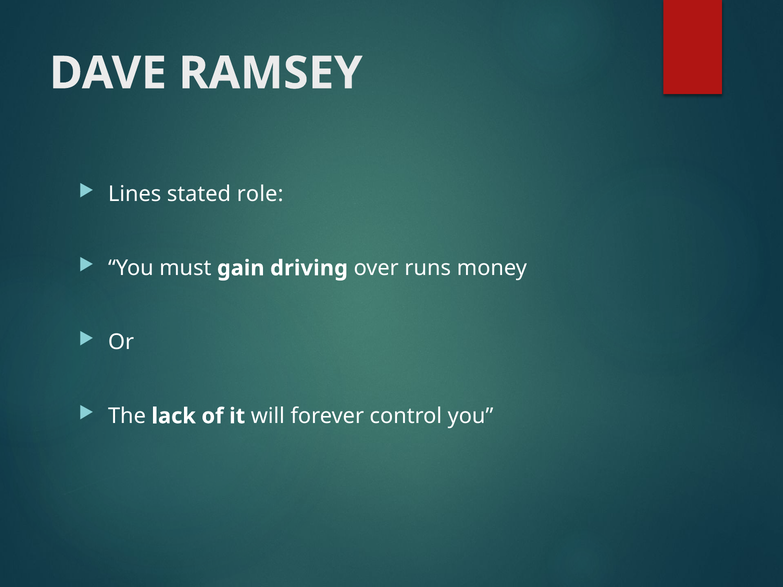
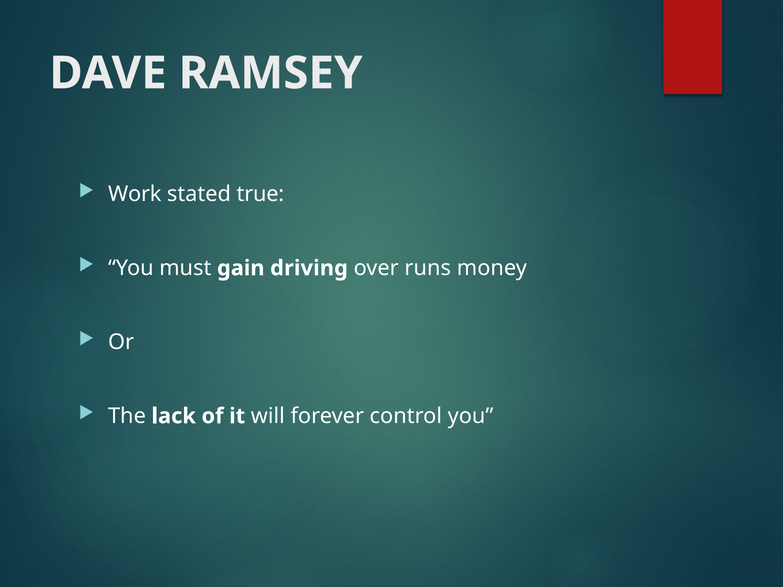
Lines: Lines -> Work (135, 194)
role: role -> true (260, 194)
